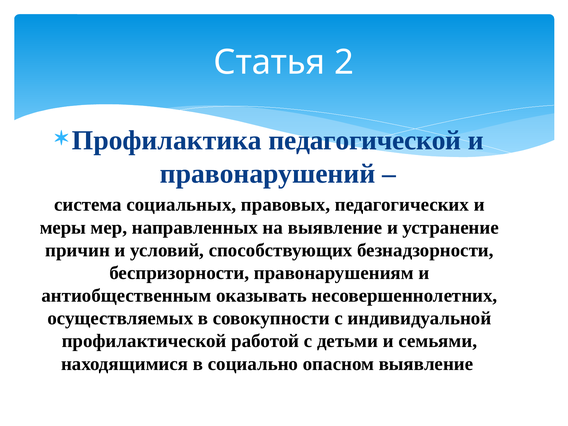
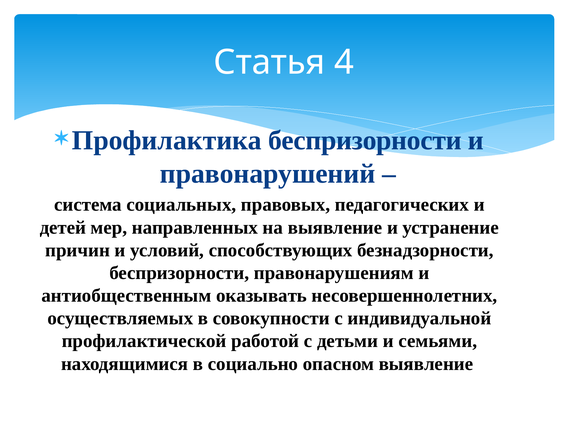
2: 2 -> 4 (344, 62)
Профилактика педагогической: педагогической -> беспризорности (365, 140)
меры: меры -> детей (63, 227)
